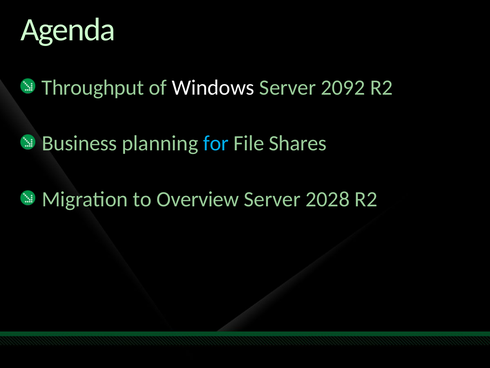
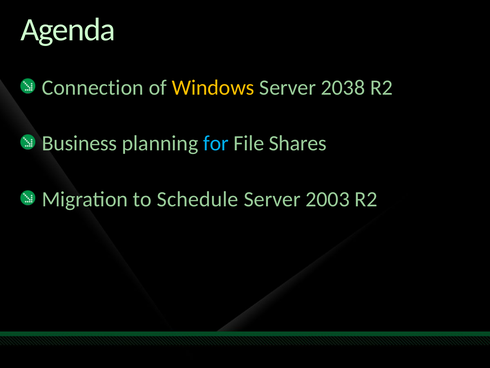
Throughput: Throughput -> Connection (93, 87)
Windows colour: white -> yellow (213, 87)
2092: 2092 -> 2038 (343, 87)
Overview: Overview -> Schedule (198, 199)
2028: 2028 -> 2003 (328, 199)
